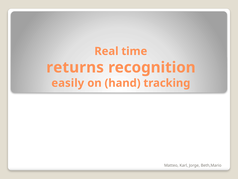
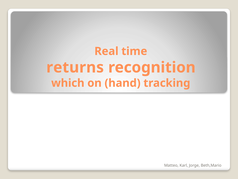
easily: easily -> which (68, 83)
